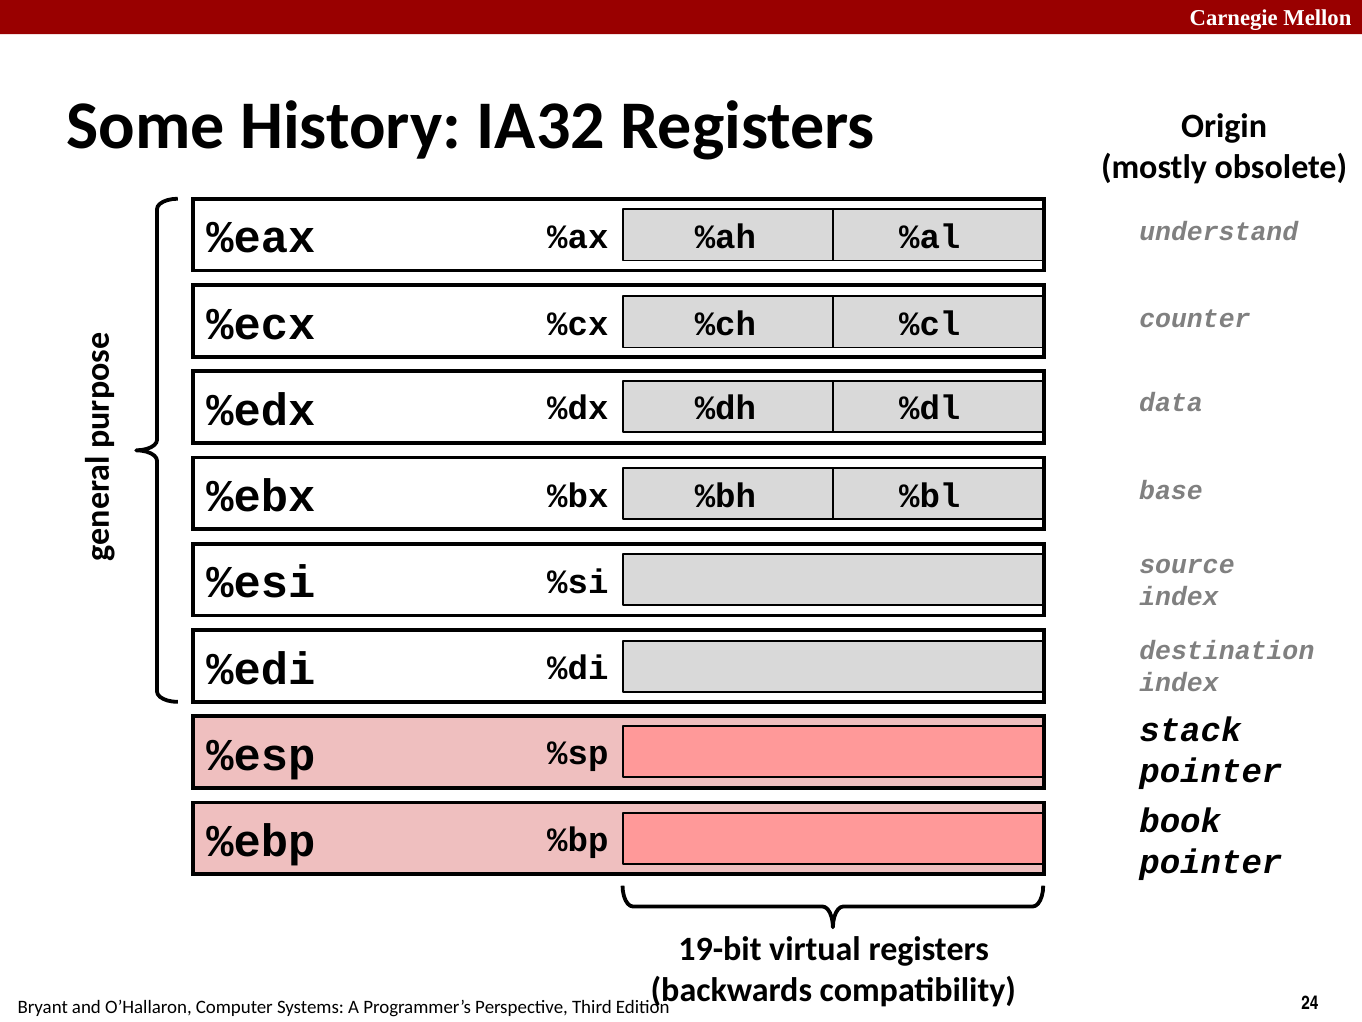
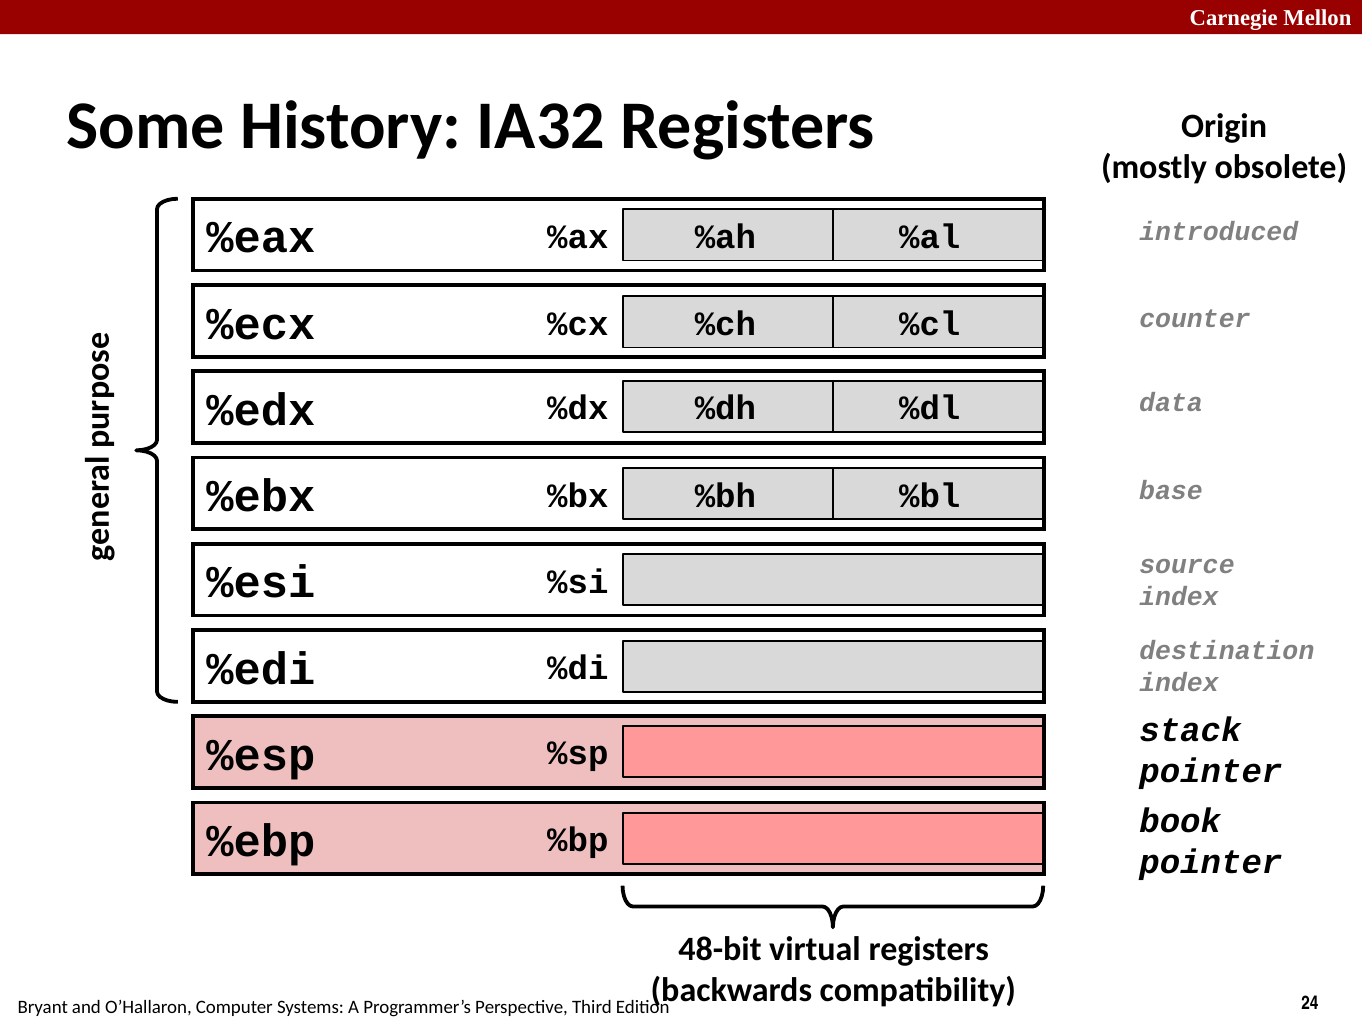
understand: understand -> introduced (1219, 232)
19-bit: 19-bit -> 48-bit (720, 949)
